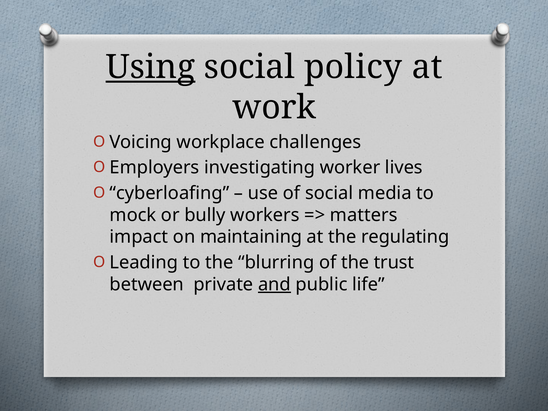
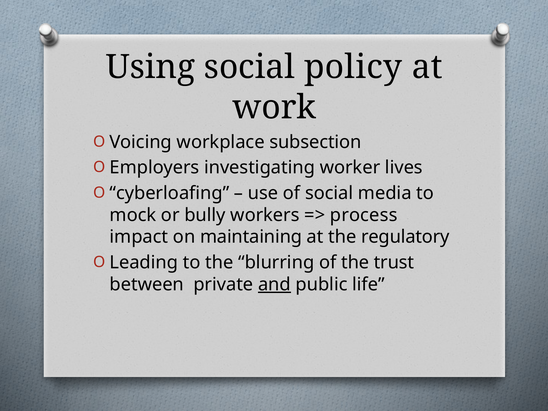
Using underline: present -> none (151, 67)
challenges: challenges -> subsection (315, 142)
matters: matters -> process (364, 215)
regulating: regulating -> regulatory (405, 237)
